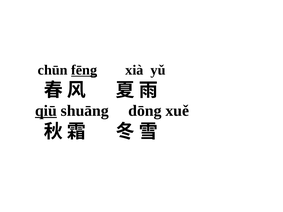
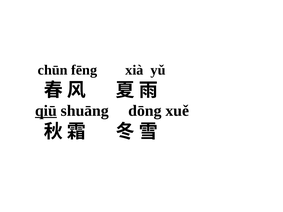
fēng underline: present -> none (84, 70)
